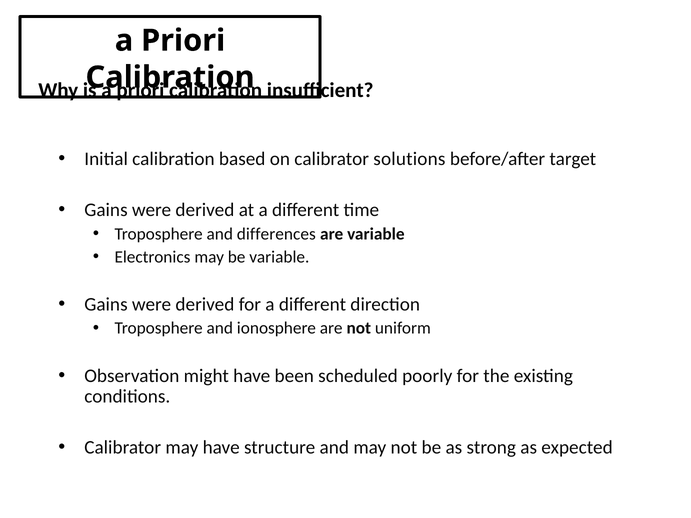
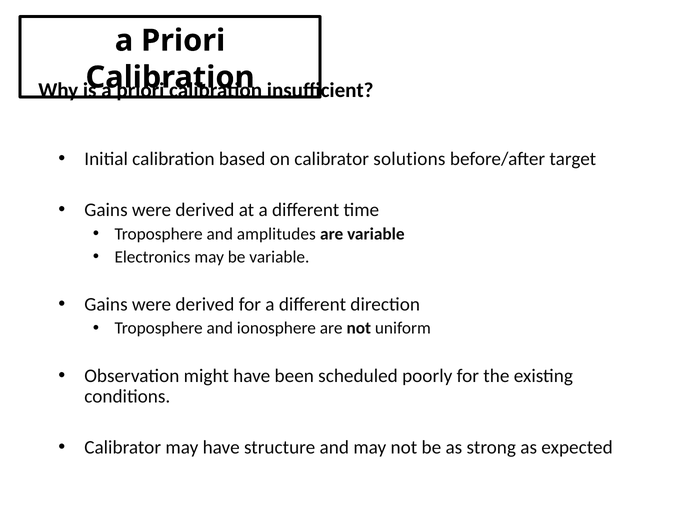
differences: differences -> amplitudes (276, 234)
